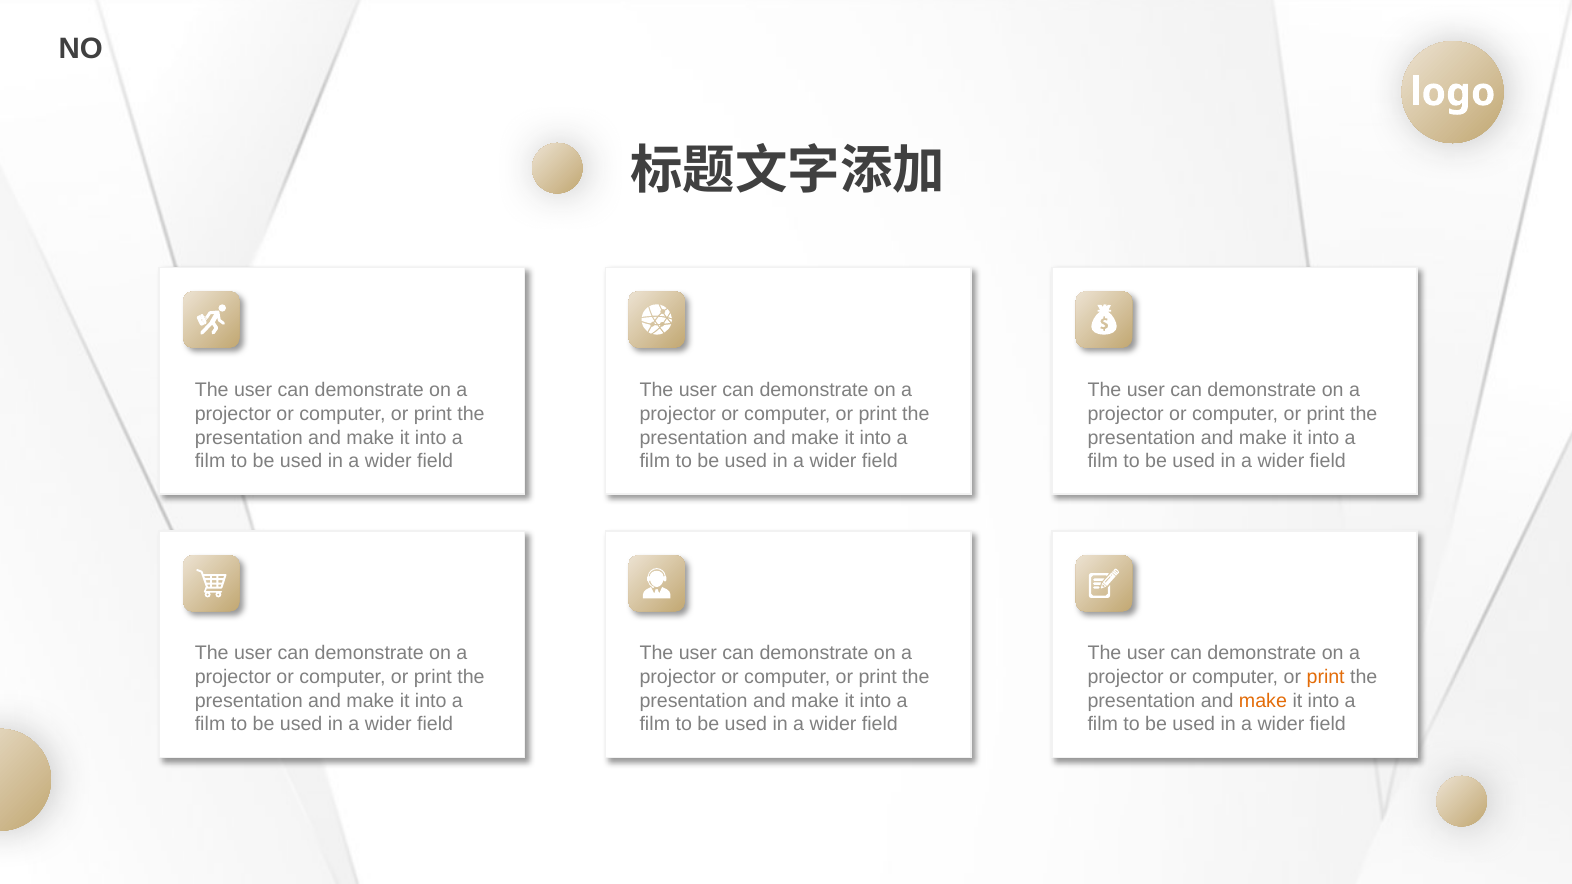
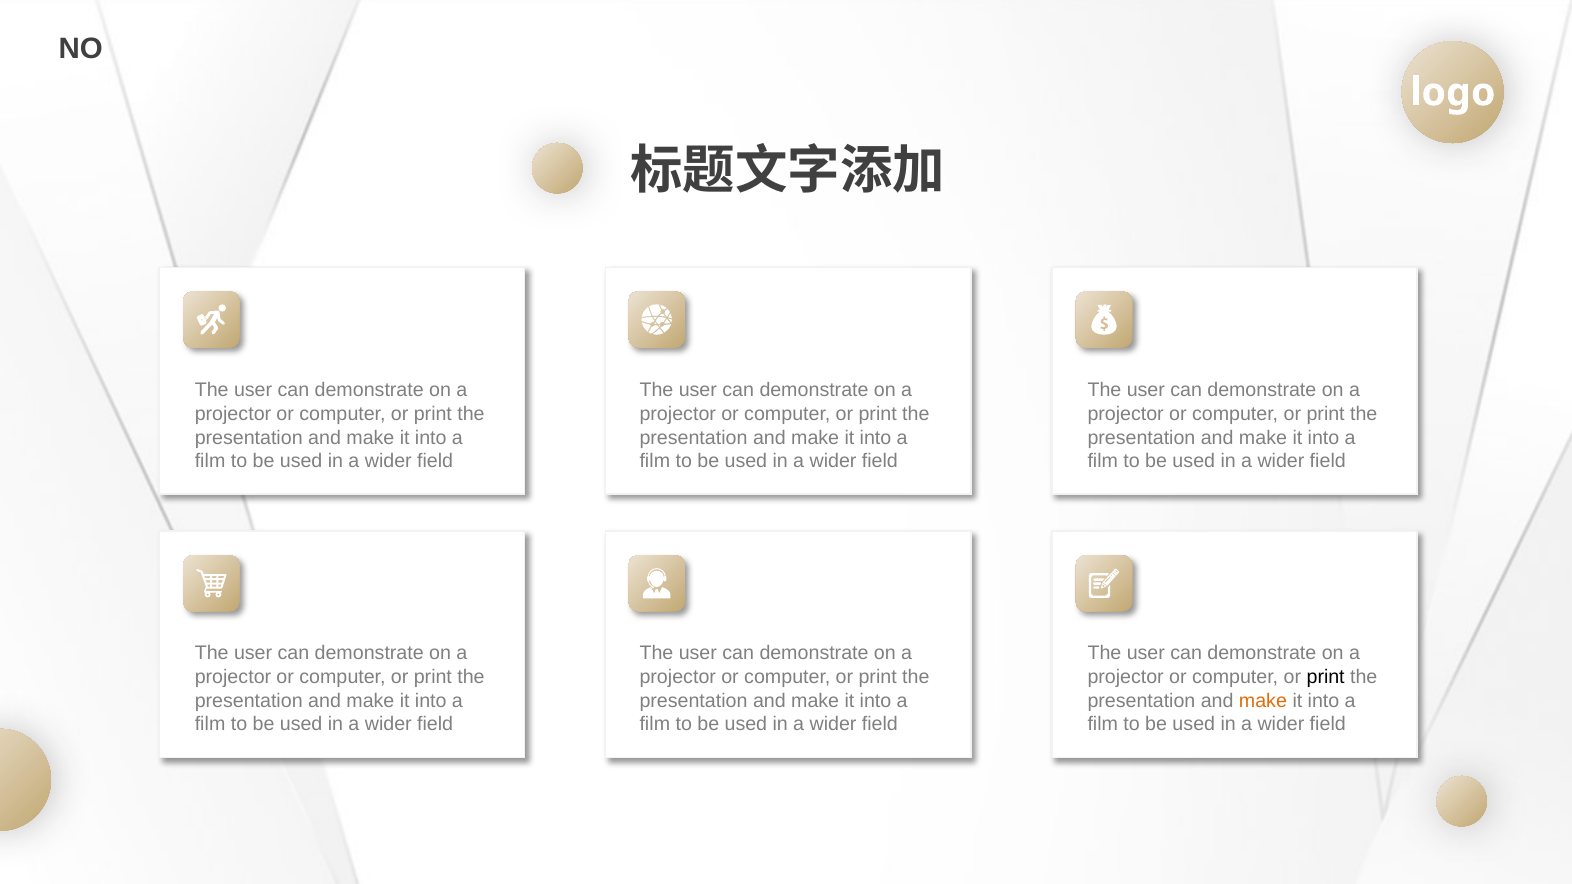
print colour: orange -> black (1326, 677)
